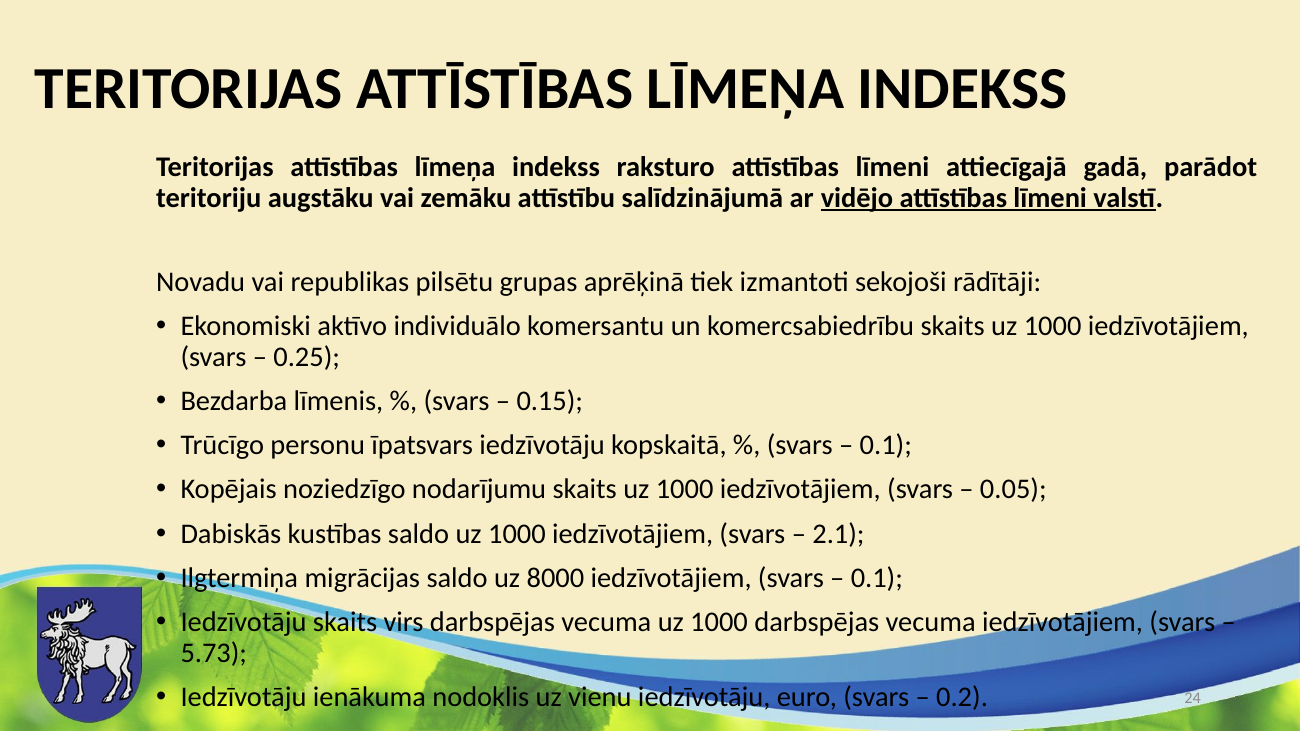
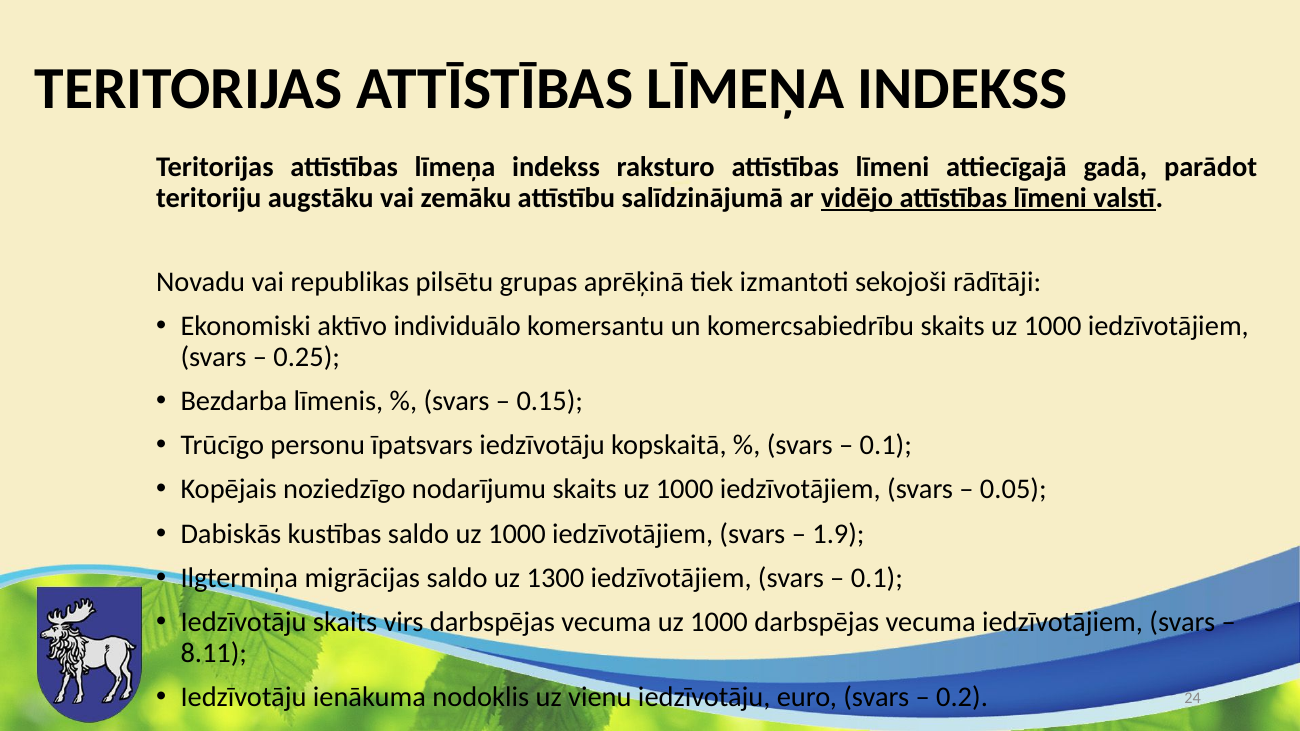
2.1: 2.1 -> 1.9 (838, 534)
8000: 8000 -> 1300 (555, 578)
5.73: 5.73 -> 8.11 (214, 653)
